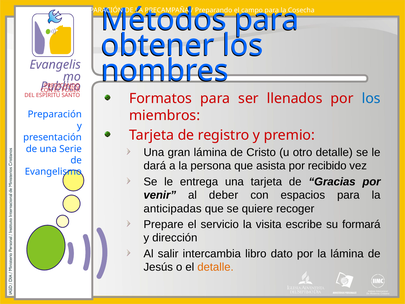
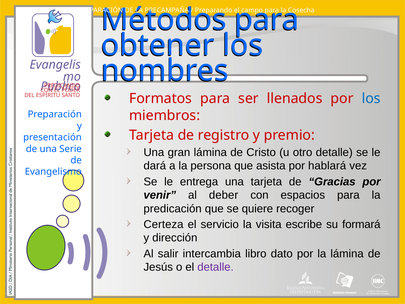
recibido: recibido -> hablará (327, 166)
anticipadas: anticipadas -> predicación (173, 208)
Prepare: Prepare -> Certeza (164, 224)
detalle colour: orange -> purple (215, 267)
